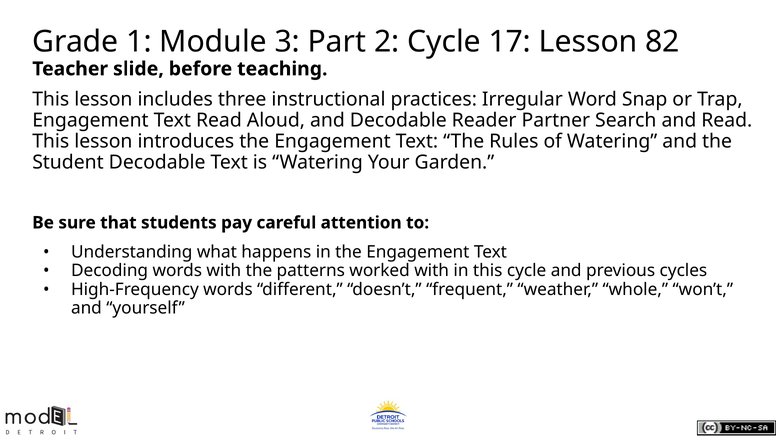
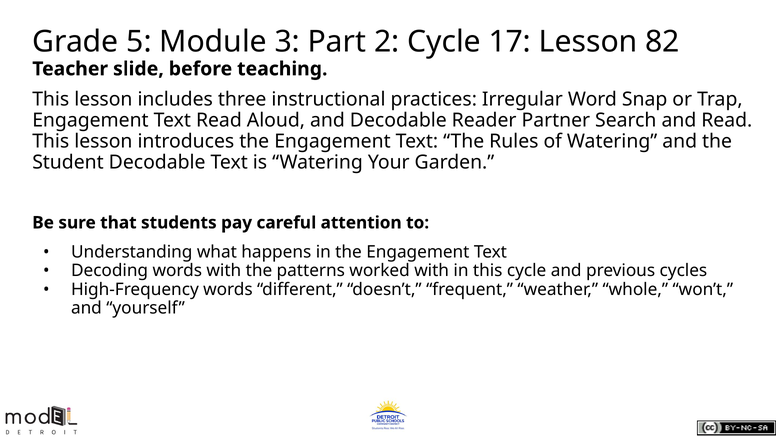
1: 1 -> 5 (139, 42)
